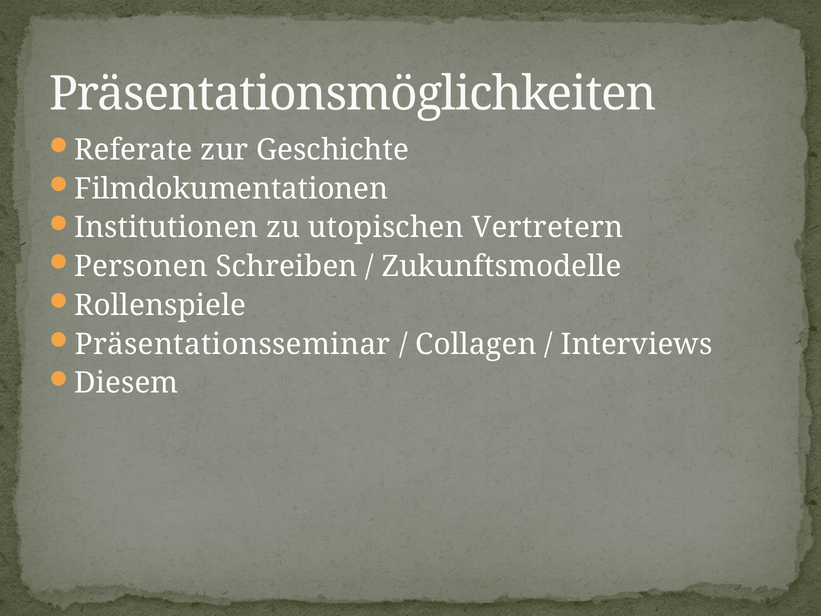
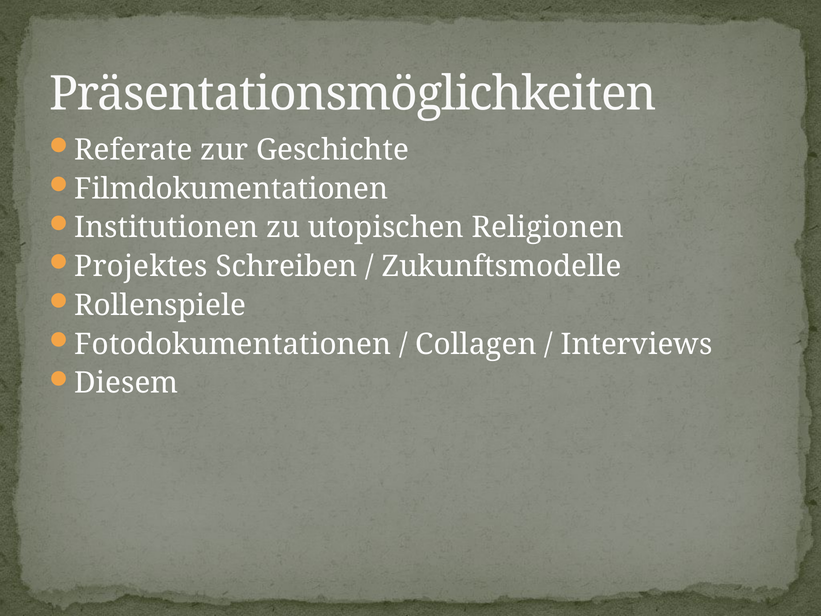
Vertretern: Vertretern -> Religionen (548, 228)
Personen: Personen -> Projektes (141, 266)
Präsentationsseminar: Präsentationsseminar -> Fotodokumentationen (233, 344)
